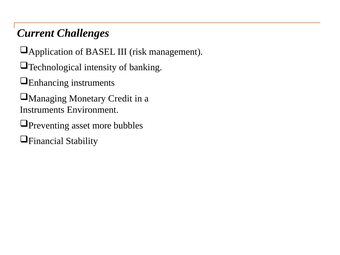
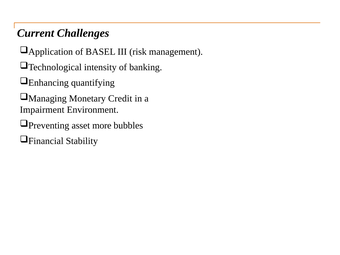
instruments: instruments -> quantifying (93, 83)
Instruments: Instruments -> Impairment (42, 110)
